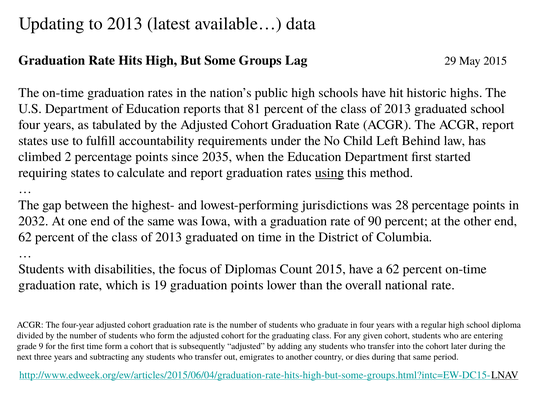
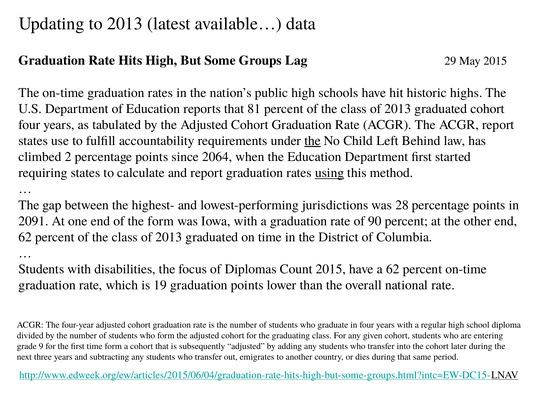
graduated school: school -> cohort (488, 109)
the underline: none -> present (313, 141)
2035: 2035 -> 2064 (217, 157)
2032: 2032 -> 2091 (34, 221)
the same: same -> form (161, 221)
